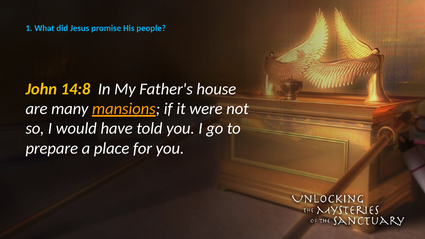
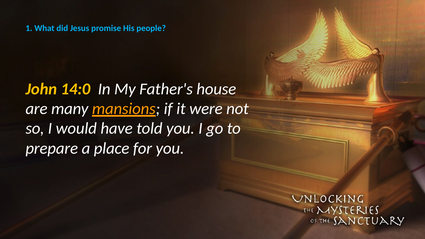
14:8: 14:8 -> 14:0 (76, 89)
